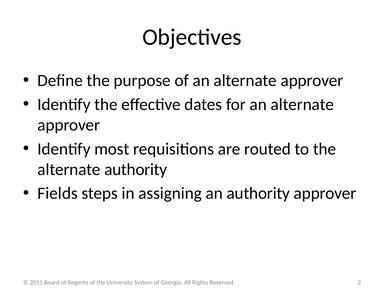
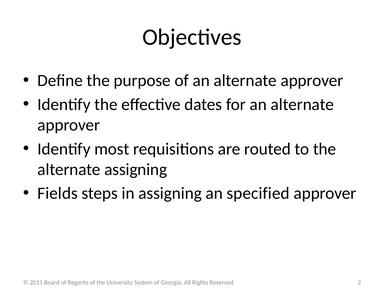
alternate authority: authority -> assigning (136, 169)
an authority: authority -> specified (258, 193)
